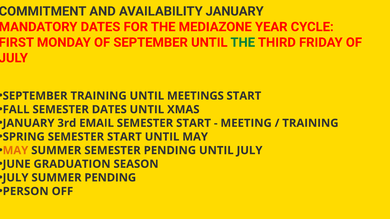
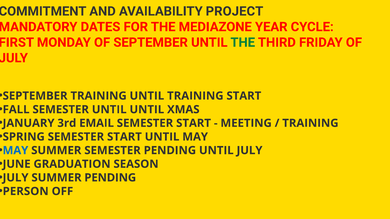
AVAILABILITY JANUARY: JANUARY -> PROJECT (234, 11)
UNTIL MEETINGS: MEETINGS -> TRAINING (195, 96)
SEMESTER DATES: DATES -> UNTIL (109, 110)
MAY colour: orange -> blue (15, 151)
